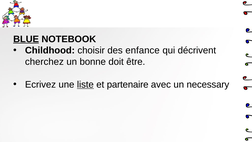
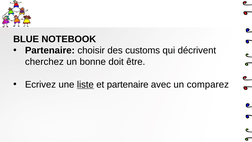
BLUE underline: present -> none (26, 39)
Childhood: Childhood -> Partenaire (50, 50)
enfance: enfance -> customs (143, 50)
necessary: necessary -> comparez (208, 84)
